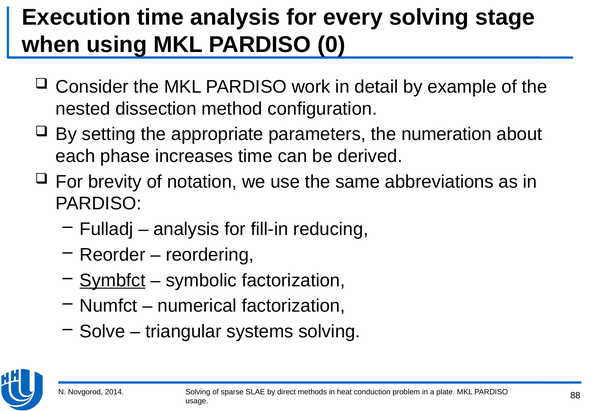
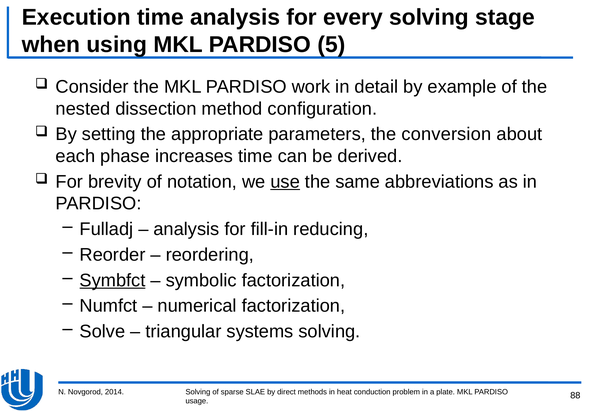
0: 0 -> 5 (331, 45)
numeration: numeration -> conversion (446, 134)
use underline: none -> present (285, 181)
